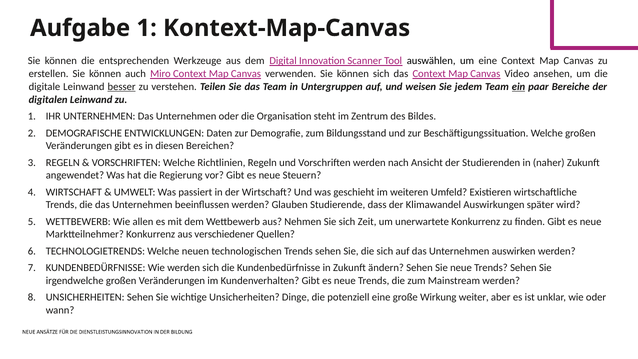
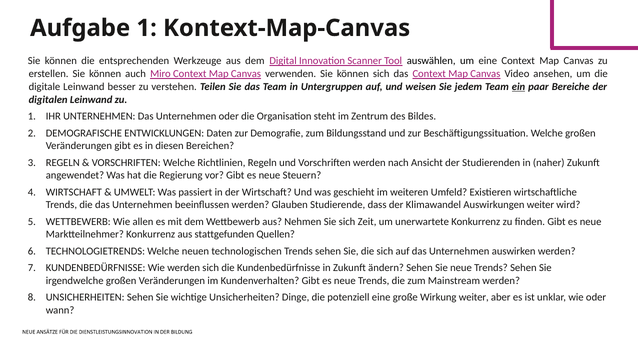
besser underline: present -> none (122, 87)
Auswirkungen später: später -> weiter (540, 205)
verschiedener: verschiedener -> stattgefunden (224, 234)
